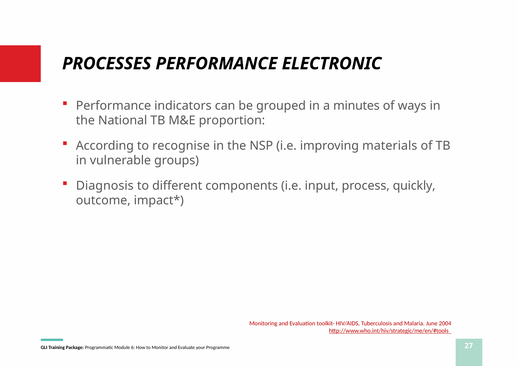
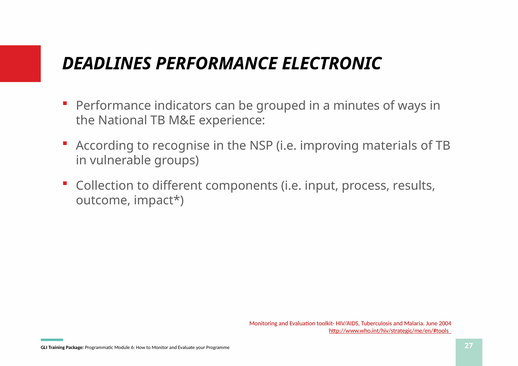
PROCESSES: PROCESSES -> DEADLINES (107, 64)
proportion: proportion -> experience (232, 120)
Diagnosis: Diagnosis -> Collection (105, 186)
quickly: quickly -> results (414, 186)
